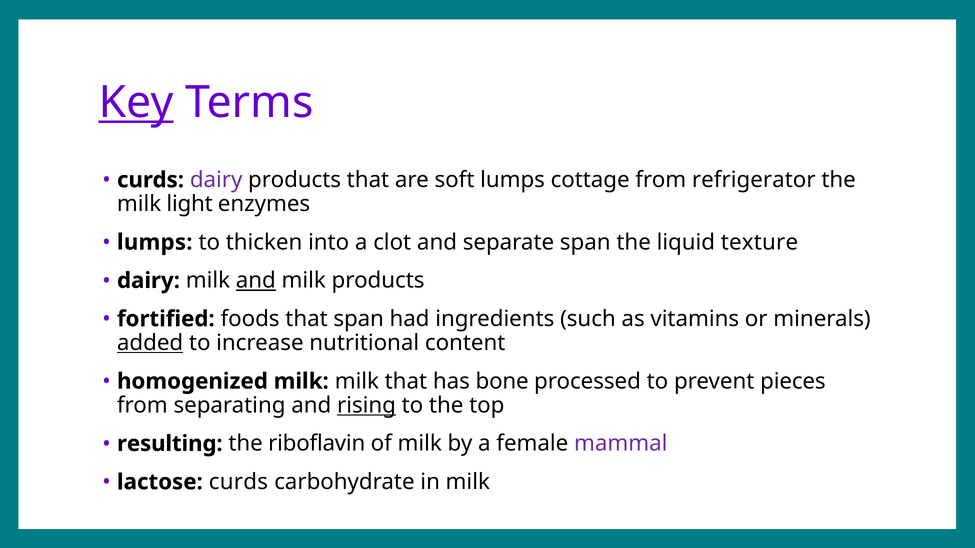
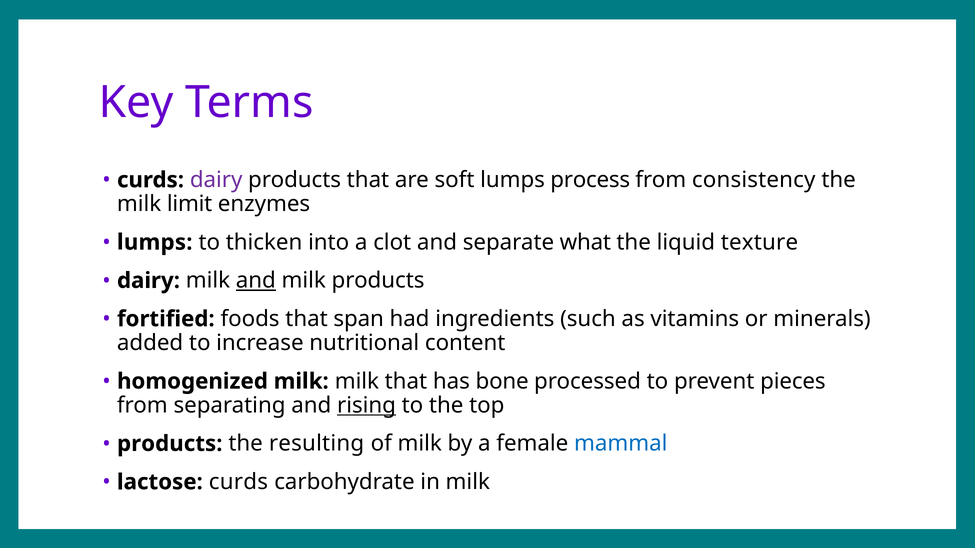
Key underline: present -> none (136, 103)
cottage: cottage -> process (590, 180)
refrigerator: refrigerator -> consistency (754, 180)
light: light -> limit (190, 204)
separate span: span -> what (585, 243)
added underline: present -> none (150, 343)
resulting: resulting -> products (170, 444)
riboflavin: riboflavin -> resulting (317, 444)
mammal colour: purple -> blue (621, 444)
